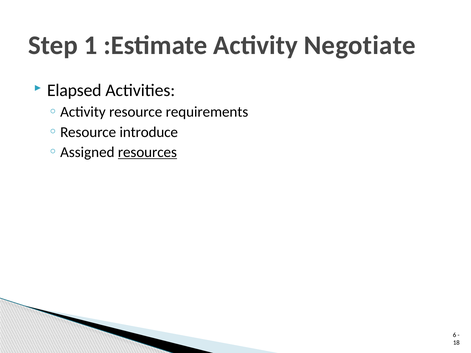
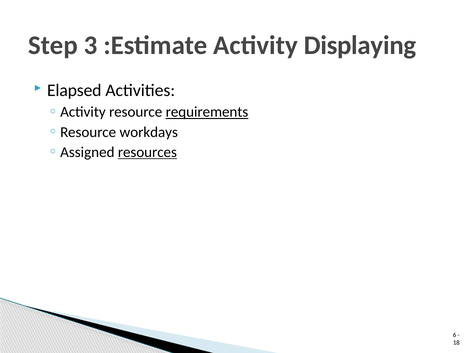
1: 1 -> 3 (91, 45)
Negotiate: Negotiate -> Displaying (360, 45)
requirements underline: none -> present (207, 112)
introduce: introduce -> workdays (149, 132)
